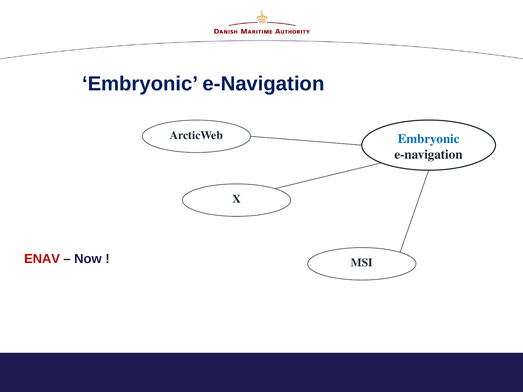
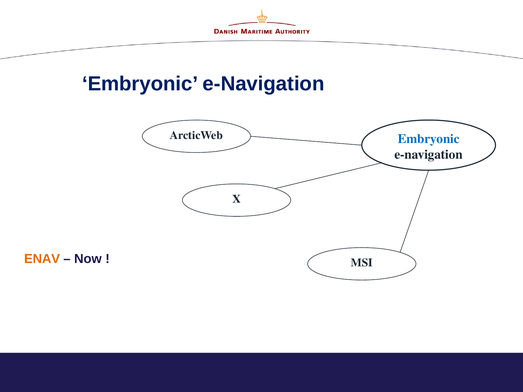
ENAV colour: red -> orange (42, 259)
